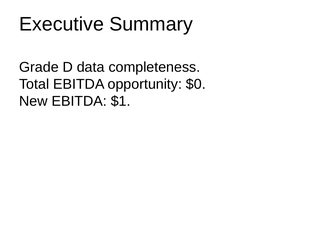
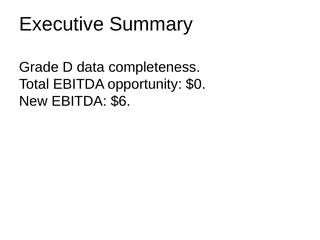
$1: $1 -> $6 (121, 101)
